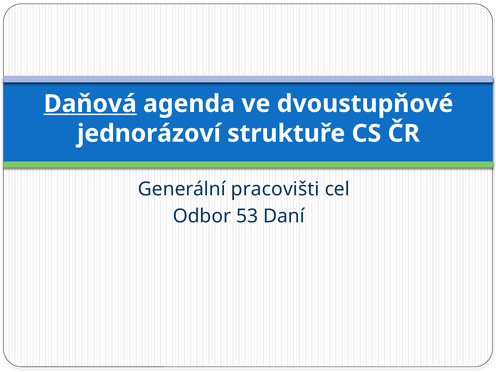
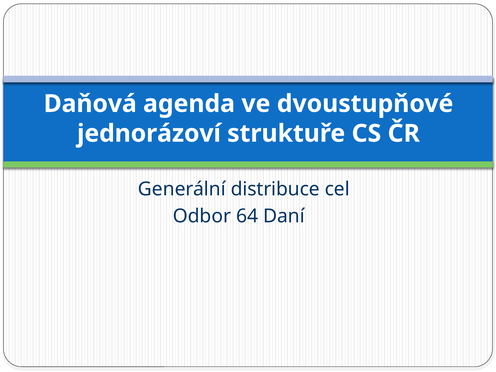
Daňová underline: present -> none (90, 104)
pracovišti: pracovišti -> distribuce (275, 189)
53: 53 -> 64 (247, 216)
